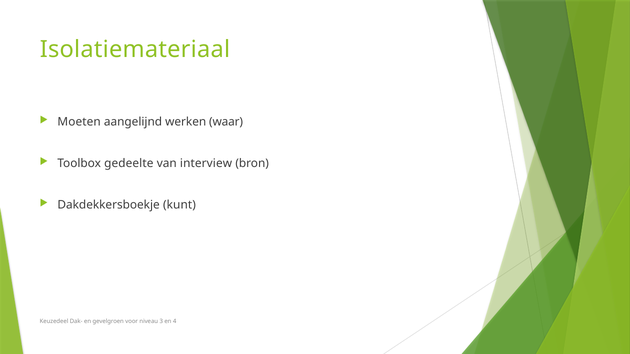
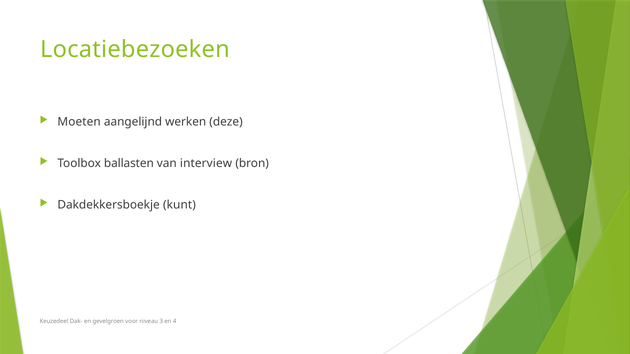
Isolatiemateriaal: Isolatiemateriaal -> Locatiebezoeken (135, 50)
waar: waar -> deze (226, 122)
gedeelte: gedeelte -> ballasten (129, 163)
